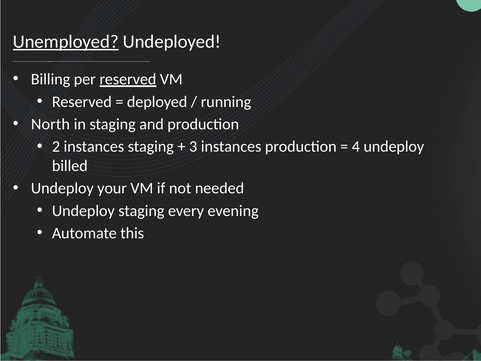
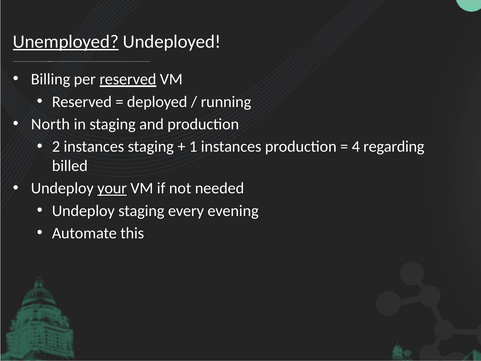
3: 3 -> 1 (193, 147)
4 undeploy: undeploy -> regarding (394, 147)
your underline: none -> present (112, 188)
